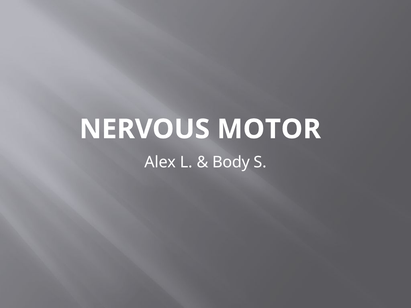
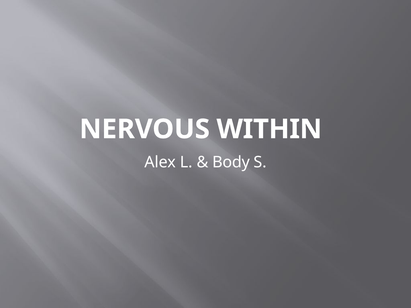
MOTOR: MOTOR -> WITHIN (269, 129)
